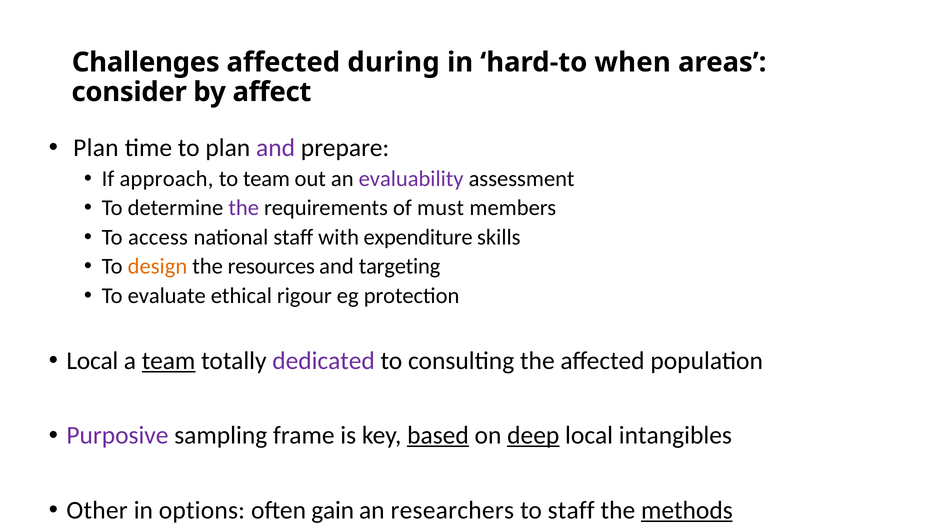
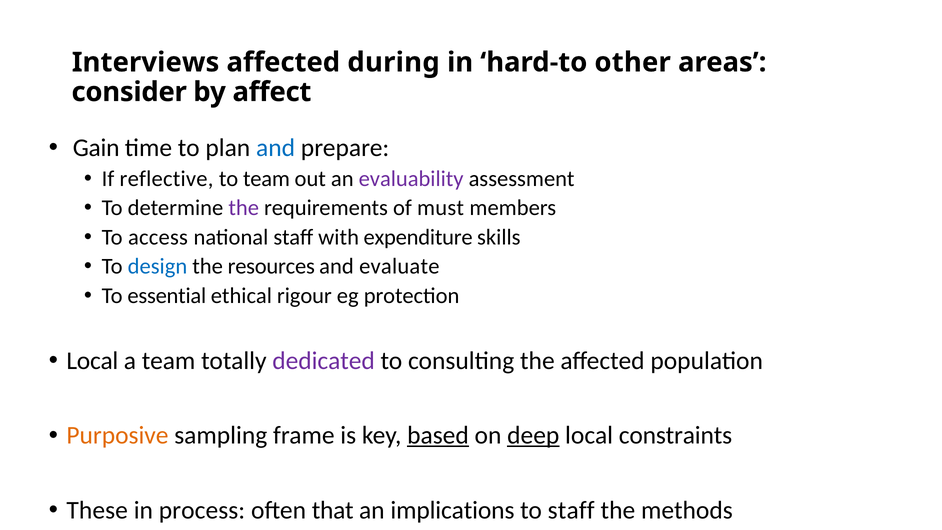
Challenges: Challenges -> Interviews (146, 62)
when: when -> other (633, 62)
Plan: Plan -> Gain (96, 148)
and colour: purple -> blue (276, 148)
approach: approach -> reflective (166, 179)
design colour: orange -> blue (157, 266)
targeting: targeting -> evaluate (399, 266)
evaluate: evaluate -> essential (167, 296)
team underline: present -> none (169, 361)
Purposive colour: purple -> orange (117, 435)
intangibles: intangibles -> constraints (675, 435)
Other: Other -> These (97, 510)
options: options -> process (202, 510)
gain: gain -> that (333, 510)
researchers: researchers -> implications (452, 510)
methods underline: present -> none (687, 510)
